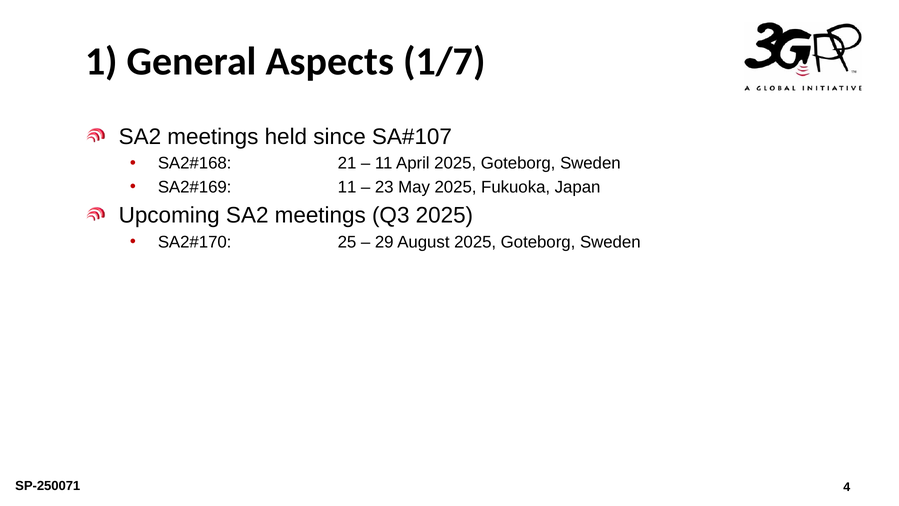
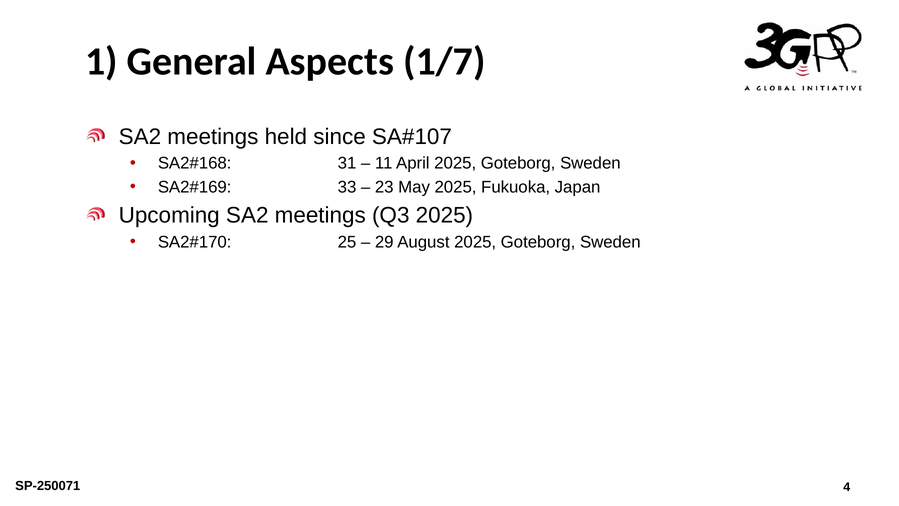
21: 21 -> 31 (347, 163)
11: 11 -> 33 (347, 187)
